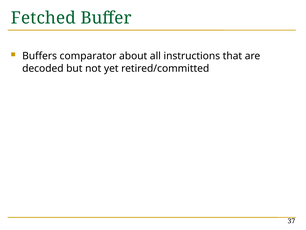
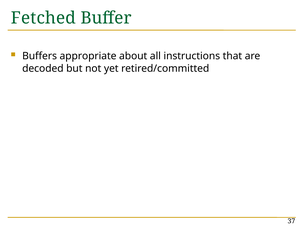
comparator: comparator -> appropriate (88, 56)
